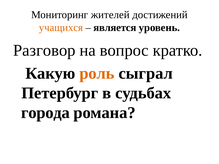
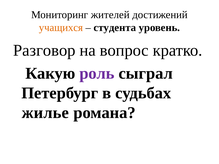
является: является -> студента (115, 28)
роль colour: orange -> purple (97, 73)
города: города -> жилье (45, 113)
